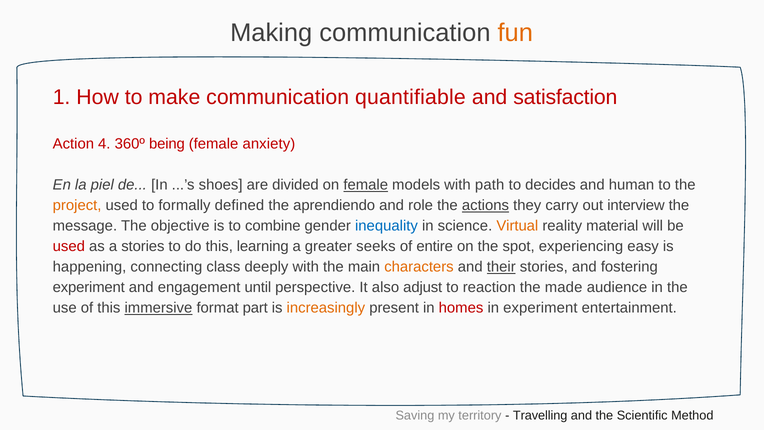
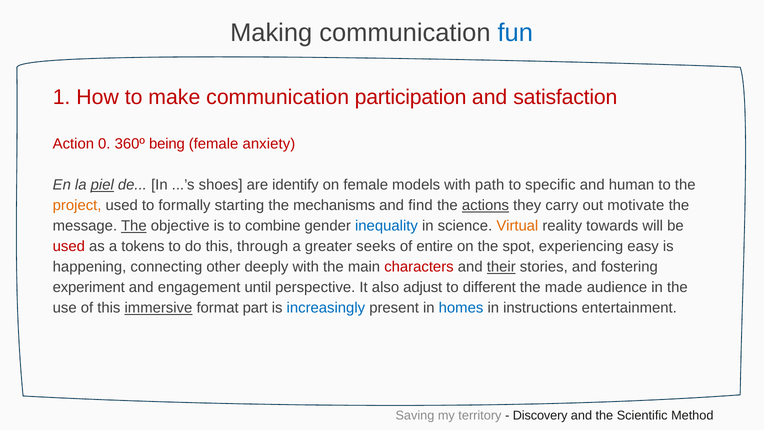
fun colour: orange -> blue (515, 33)
quantifiable: quantifiable -> participation (411, 97)
4: 4 -> 0 (104, 144)
piel underline: none -> present (102, 185)
divided: divided -> identify (295, 185)
female underline: present -> none (366, 185)
decides: decides -> specific (550, 185)
defined: defined -> starting (239, 205)
aprendiendo: aprendiendo -> mechanisms (334, 205)
role: role -> find (421, 205)
interview: interview -> motivate (636, 205)
The underline: none -> present (134, 226)
material: material -> towards (612, 226)
a stories: stories -> tokens (143, 246)
learning: learning -> through (263, 246)
class: class -> other (223, 267)
characters colour: orange -> red (419, 267)
reaction: reaction -> different (489, 287)
increasingly colour: orange -> blue (326, 308)
homes colour: red -> blue (461, 308)
in experiment: experiment -> instructions (540, 308)
Travelling: Travelling -> Discovery (540, 415)
